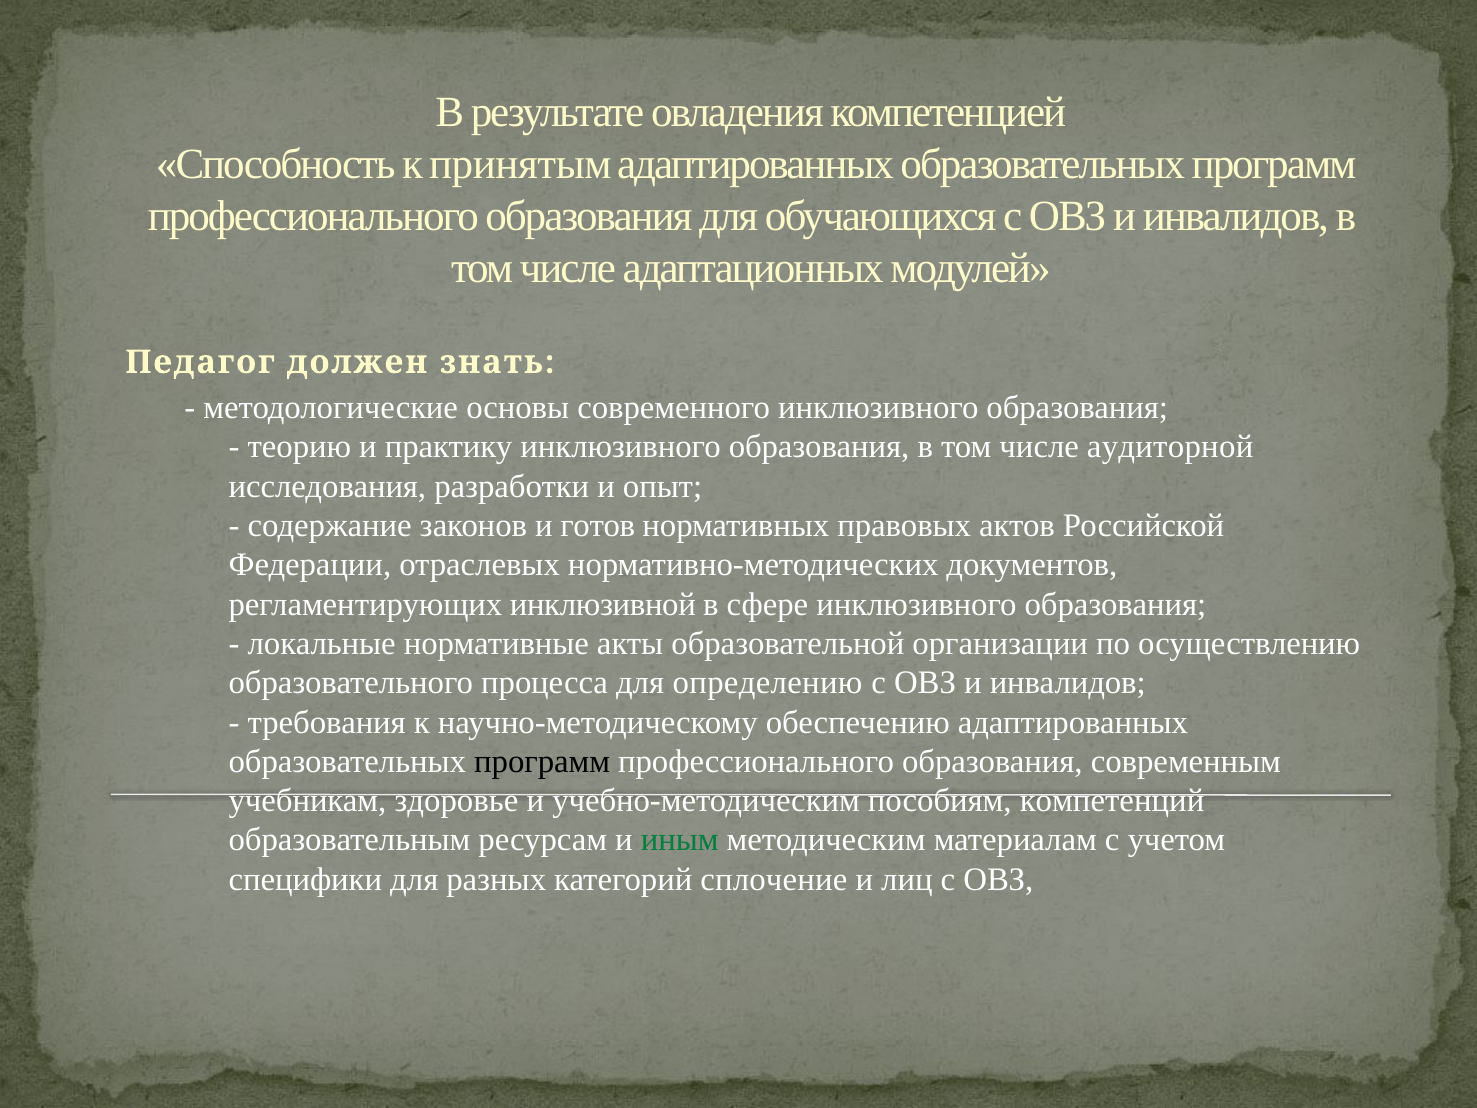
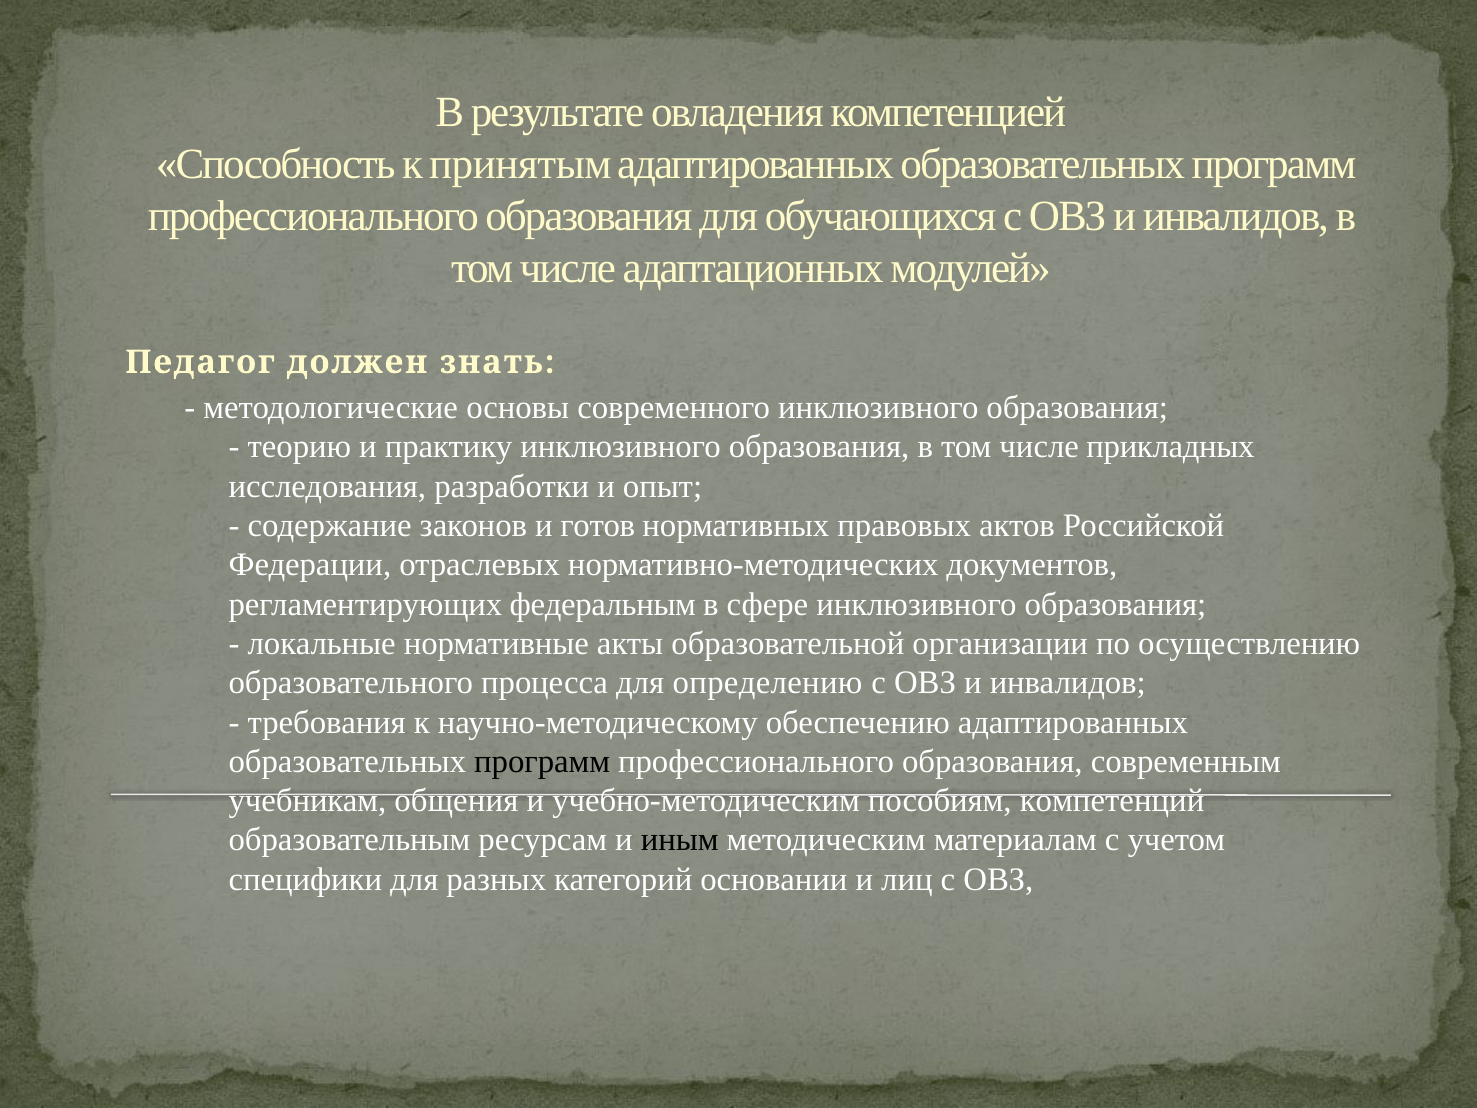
аудиторной: аудиторной -> прикладных (1170, 447)
инклюзивной: инклюзивной -> федеральным (603, 604)
здоровье: здоровье -> общения (456, 801)
иным colour: green -> black (680, 840)
сплочение: сплочение -> основании (774, 879)
